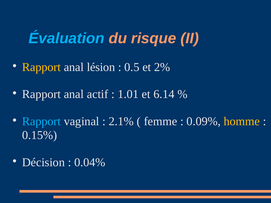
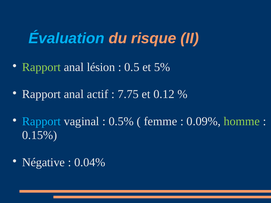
Rapport colour: yellow -> light green (41, 67)
2%: 2% -> 5% (162, 67)
1.01: 1.01 -> 7.75 (128, 94)
6.14: 6.14 -> 0.12 (164, 94)
2.1%: 2.1% -> 0.5% (121, 122)
homme colour: yellow -> light green (242, 122)
Décision: Décision -> Négative (43, 162)
